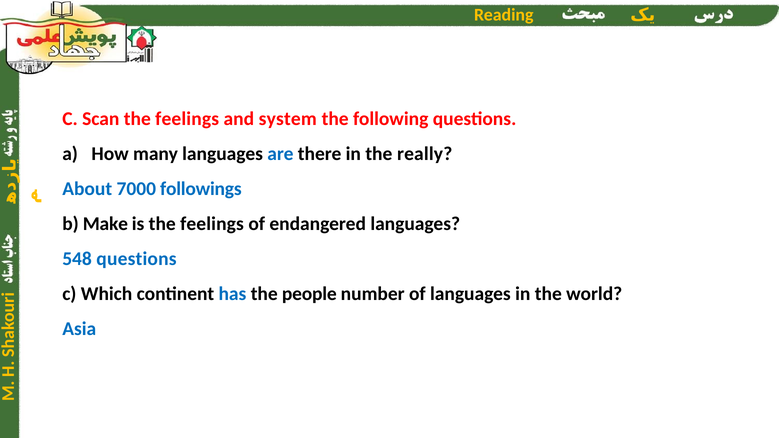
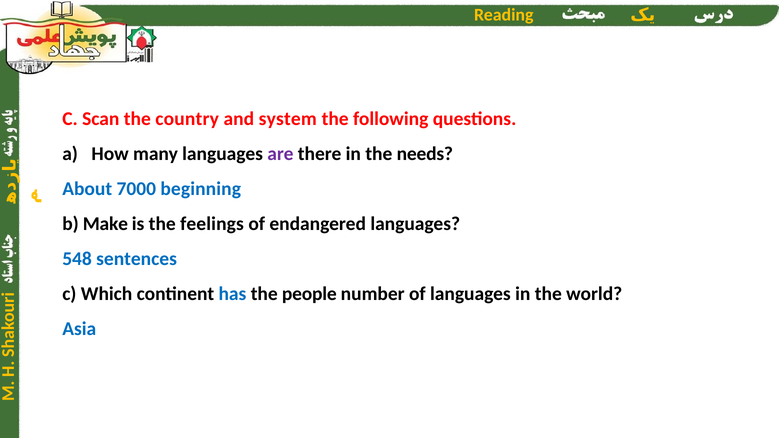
Scan the feelings: feelings -> country (187, 119)
are colour: blue -> purple (280, 154)
really: really -> needs (425, 154)
followings: followings -> beginning (201, 189)
548 questions: questions -> sentences (137, 259)
